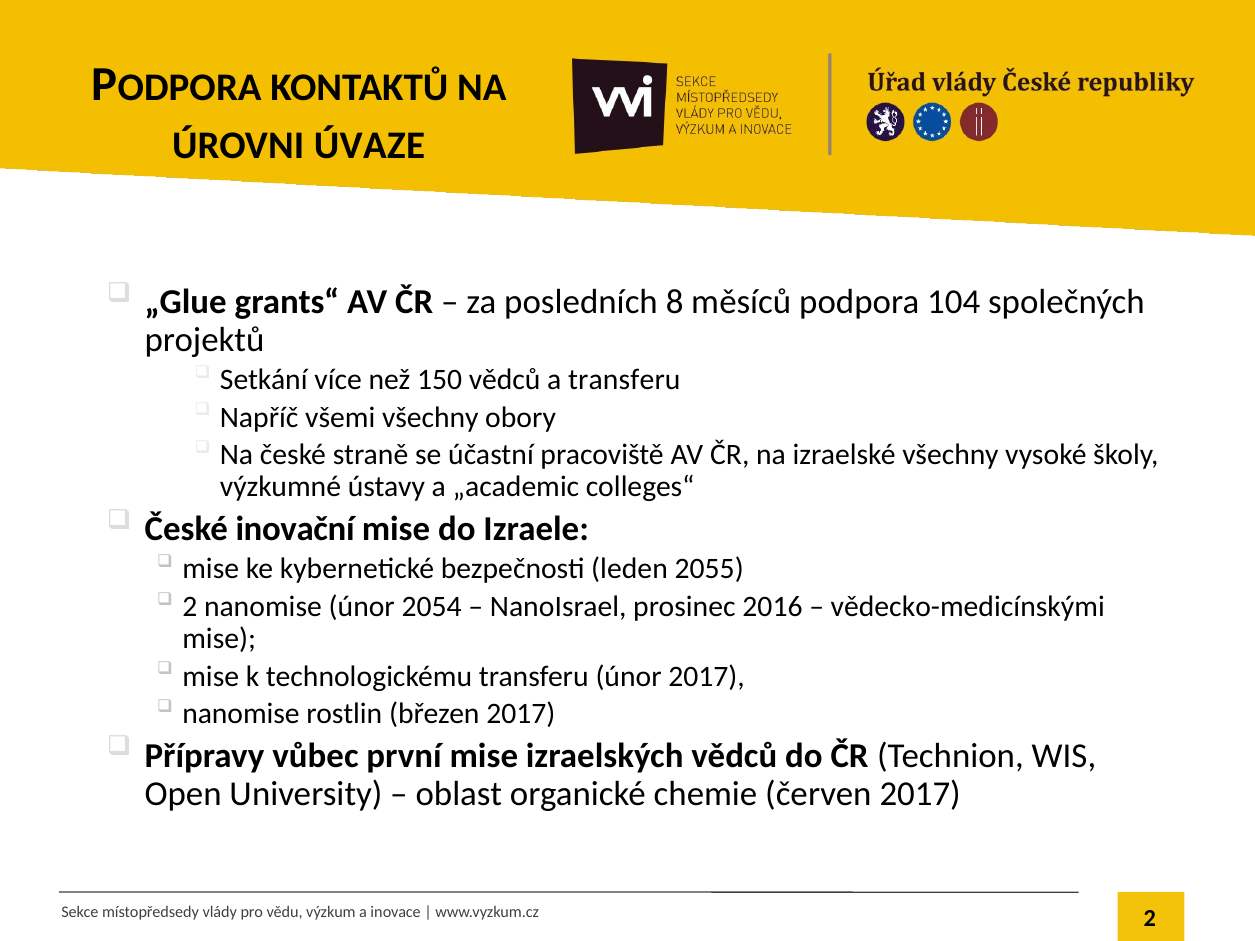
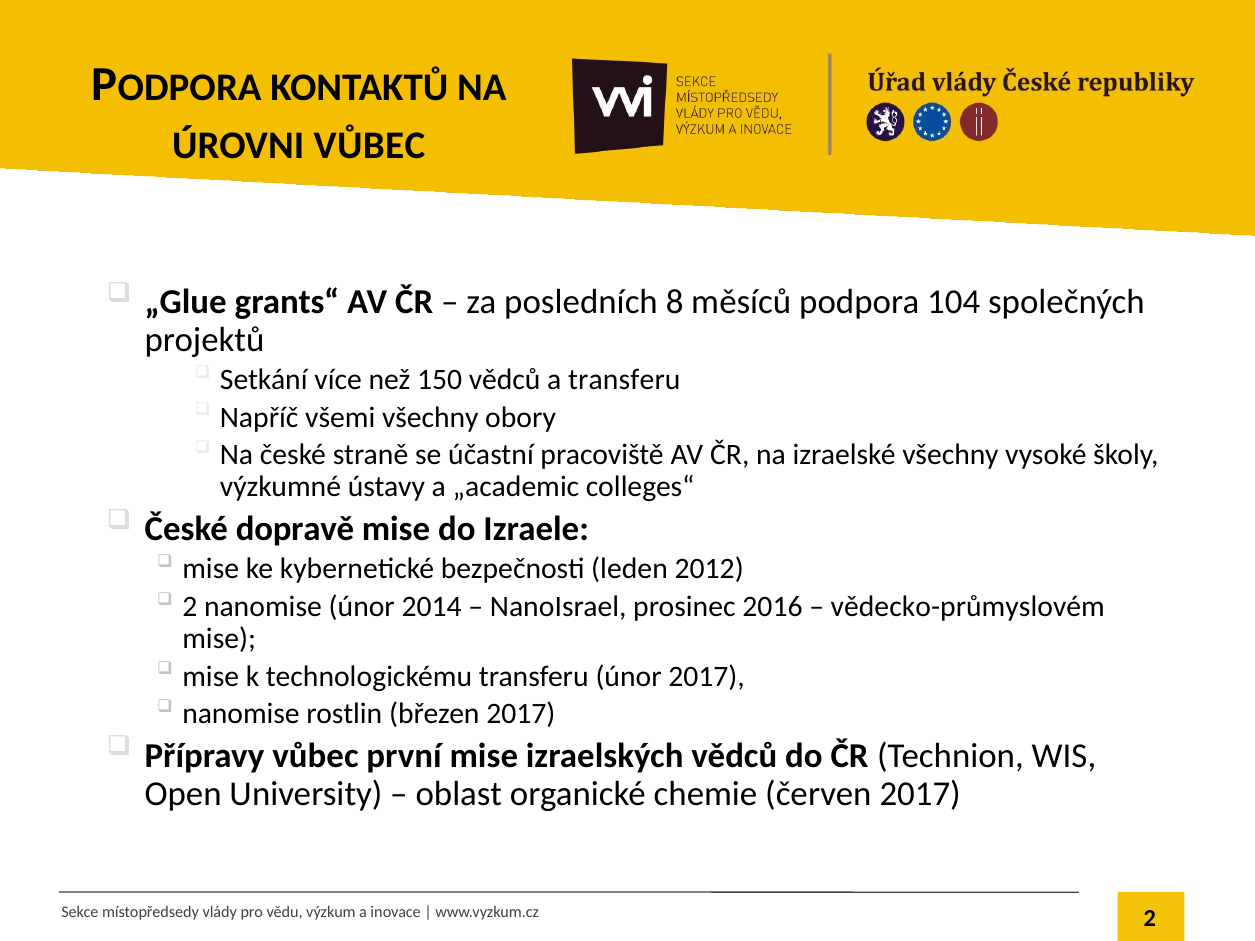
ÚROVNI ÚVAZE: ÚVAZE -> VŮBEC (369, 146)
inovační: inovační -> dopravě (295, 529)
2055: 2055 -> 2012 (709, 569)
2054: 2054 -> 2014 (432, 607)
vědecko-medicínskými: vědecko-medicínskými -> vědecko-průmyslovém (968, 607)
